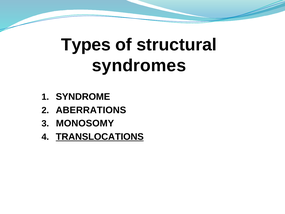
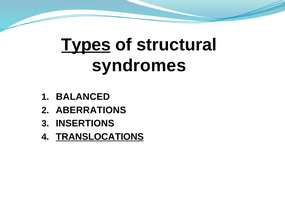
Types underline: none -> present (86, 45)
SYNDROME: SYNDROME -> BALANCED (83, 97)
MONOSOMY: MONOSOMY -> INSERTIONS (85, 123)
